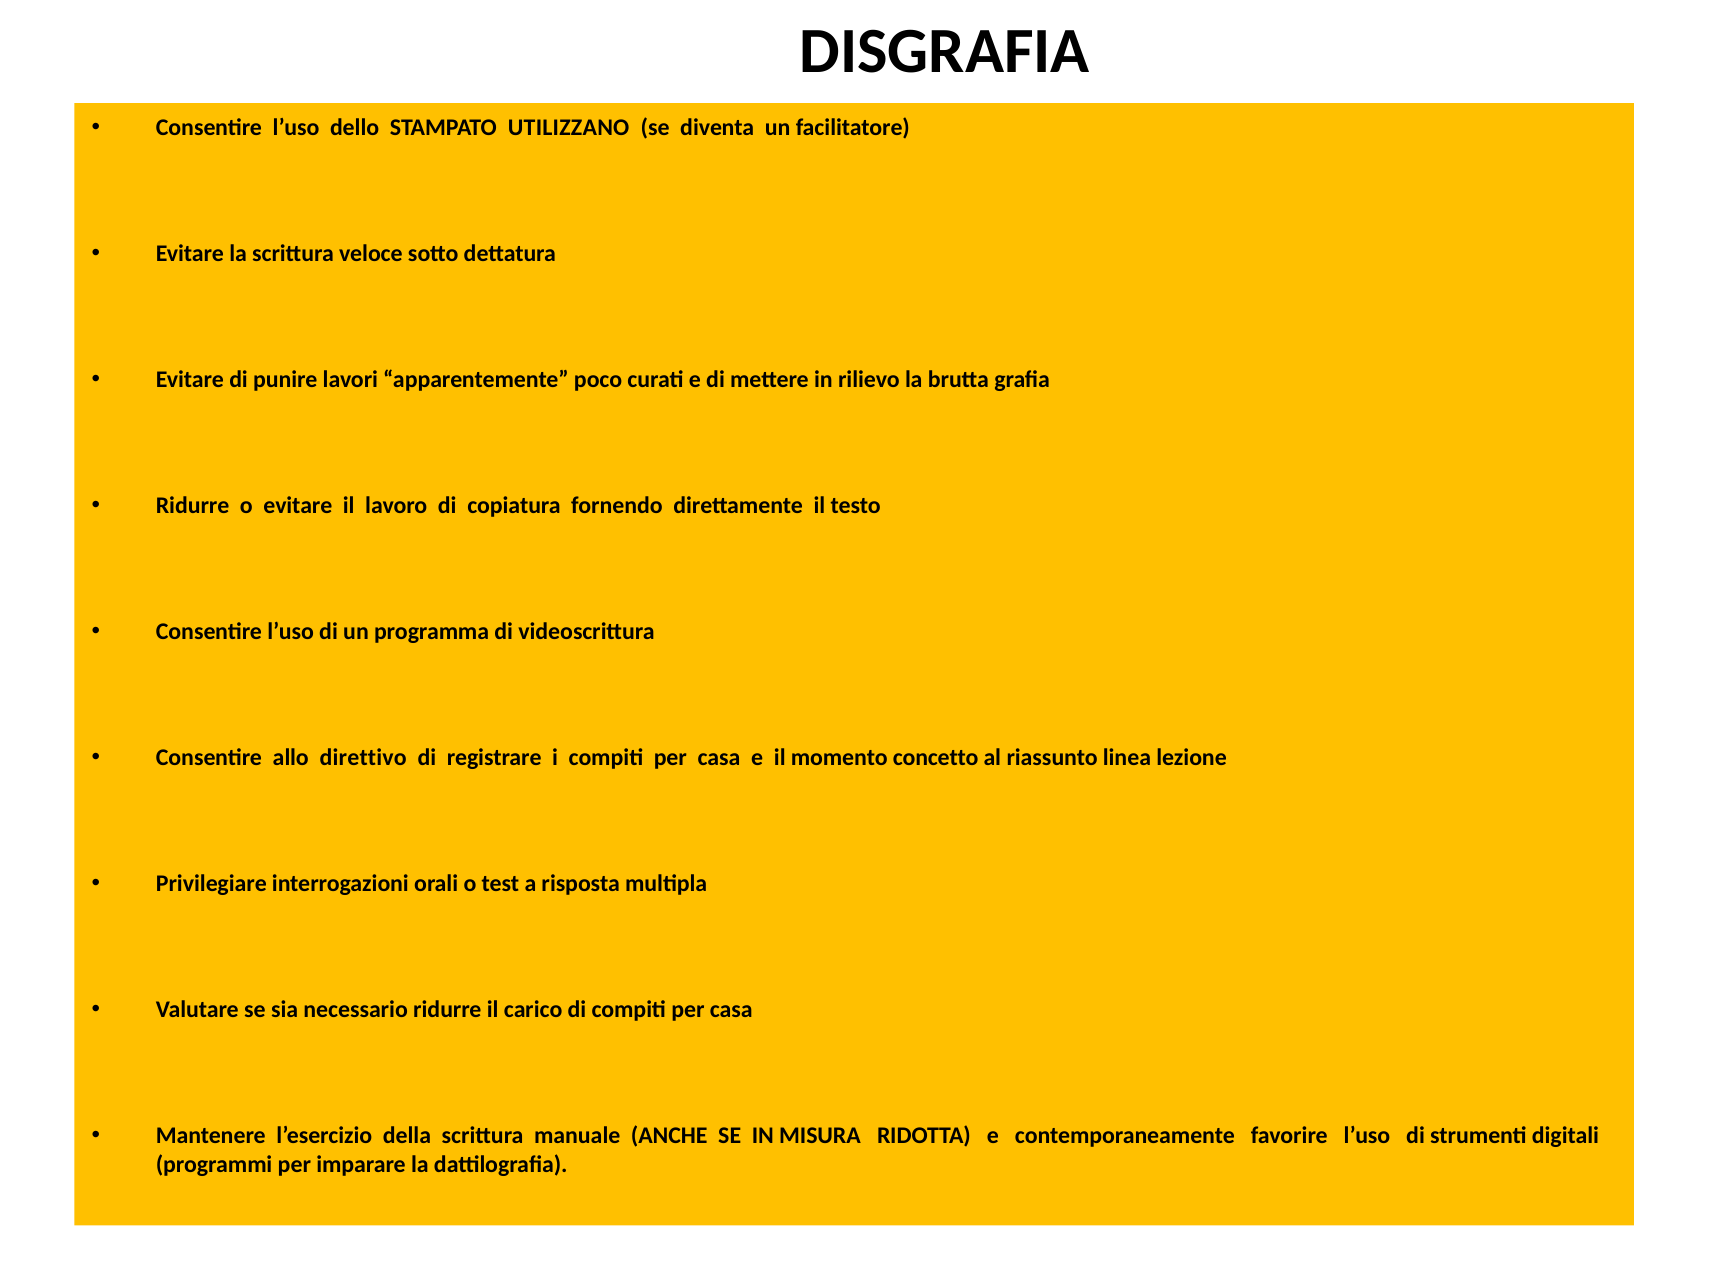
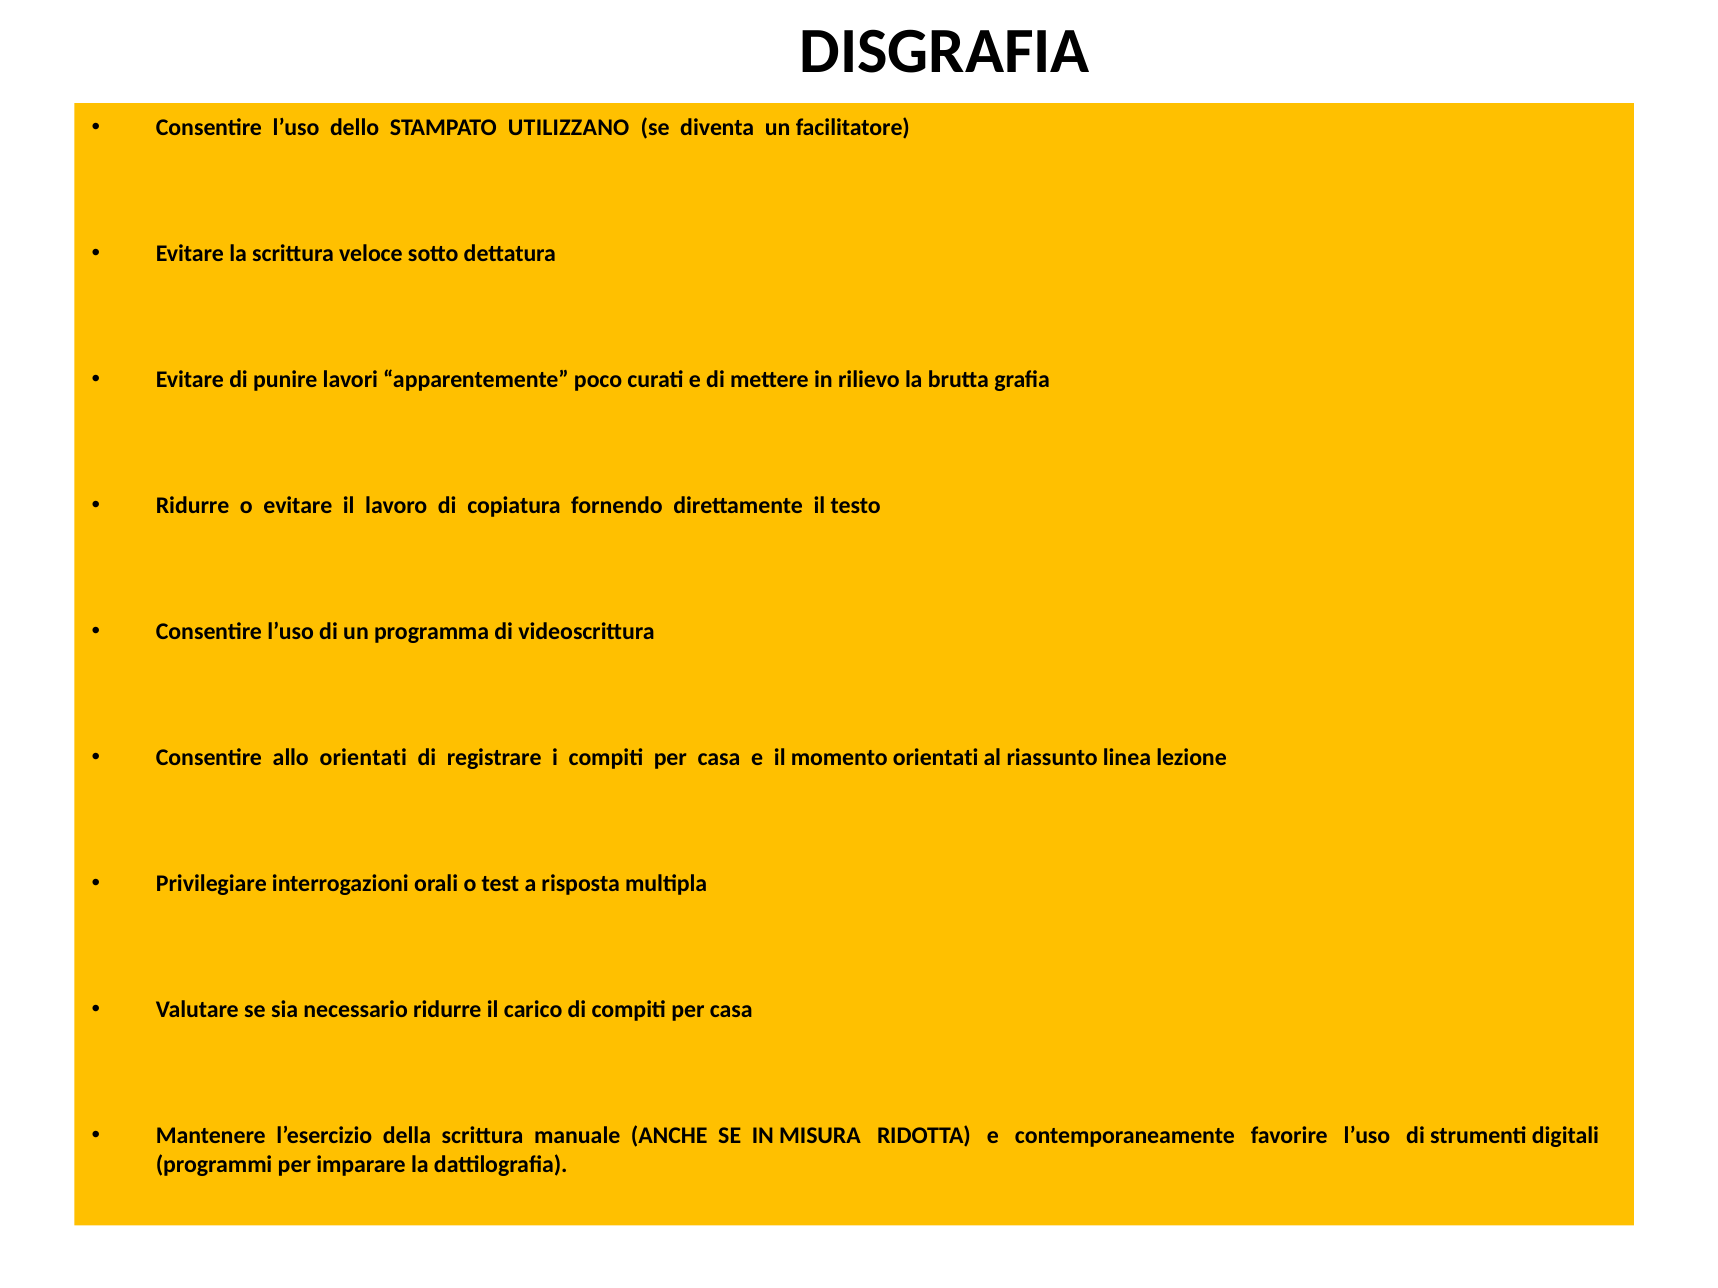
allo direttivo: direttivo -> orientati (363, 758)
momento concetto: concetto -> orientati (936, 758)
